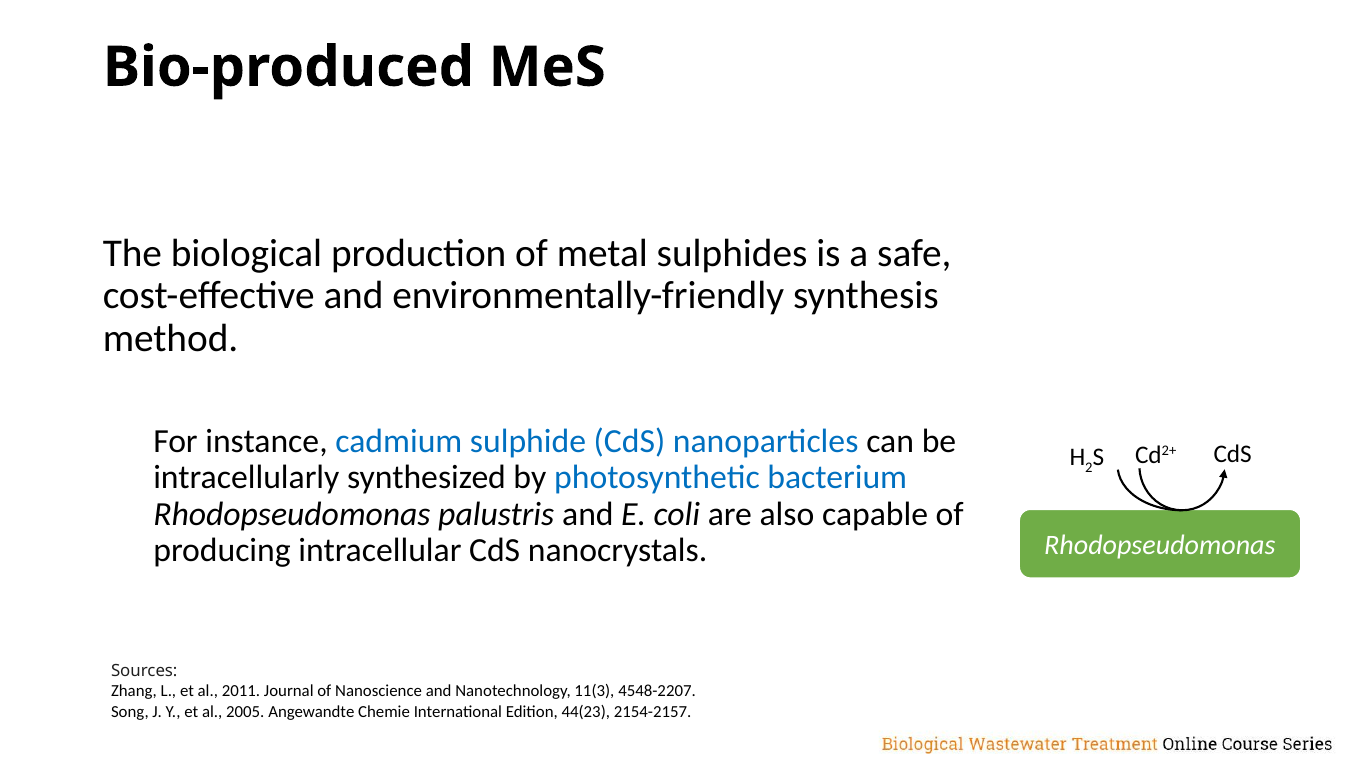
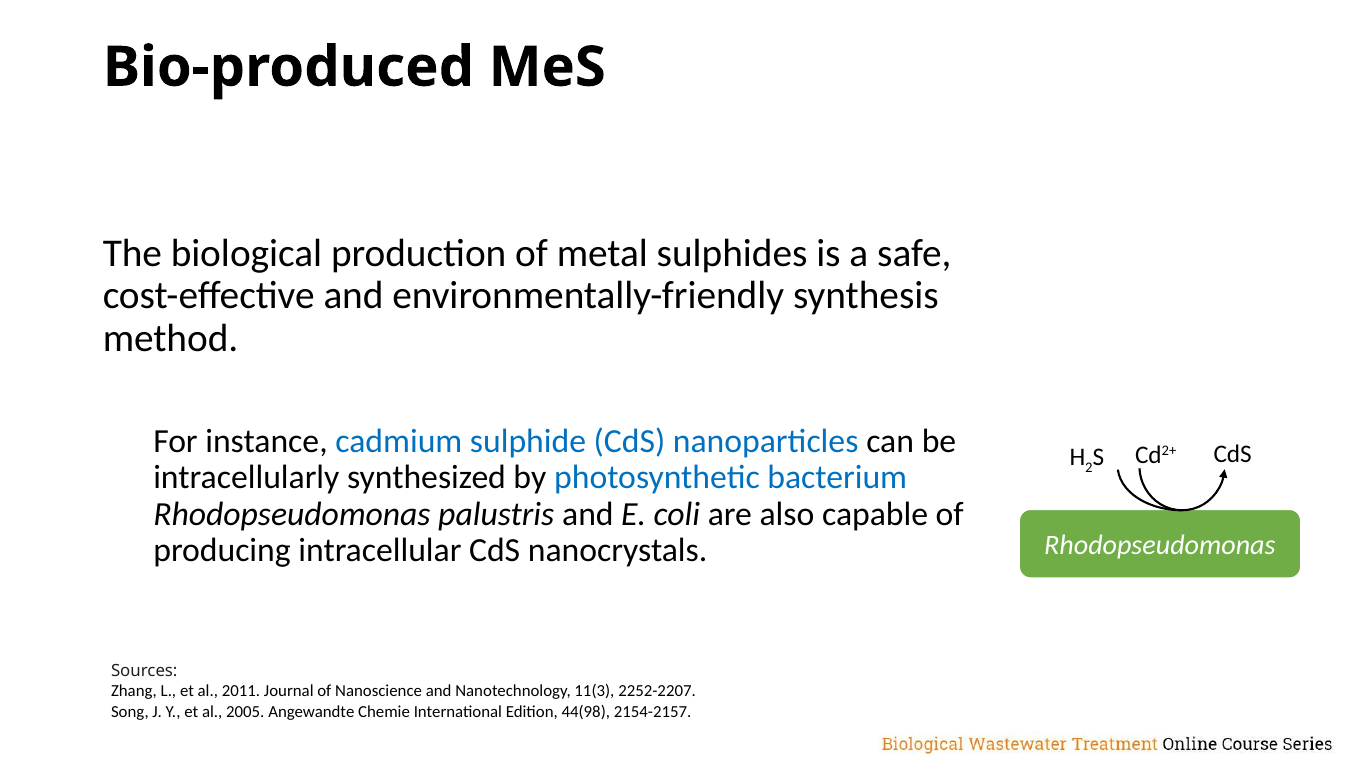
4548-2207: 4548-2207 -> 2252-2207 (657, 692)
44(23: 44(23 -> 44(98 (586, 712)
